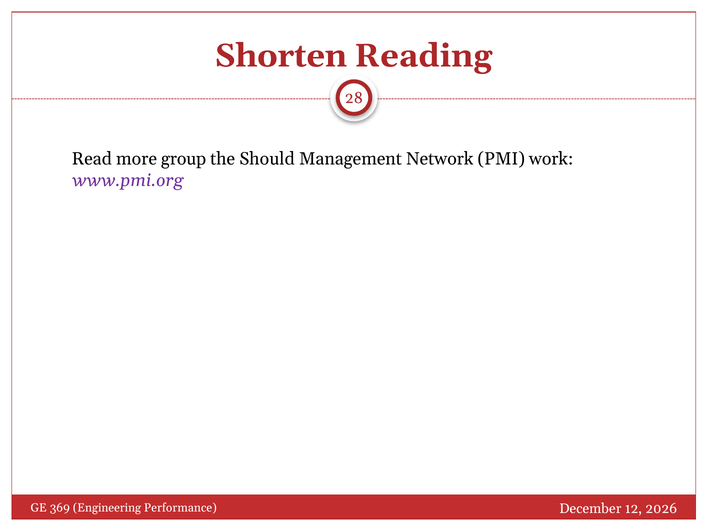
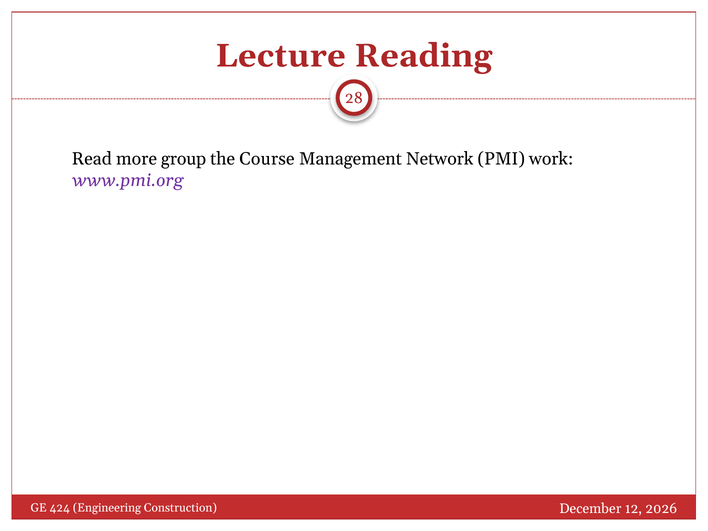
Shorten: Shorten -> Lecture (281, 56)
Should: Should -> Course (267, 159)
369: 369 -> 424 (60, 508)
Performance: Performance -> Construction (180, 508)
